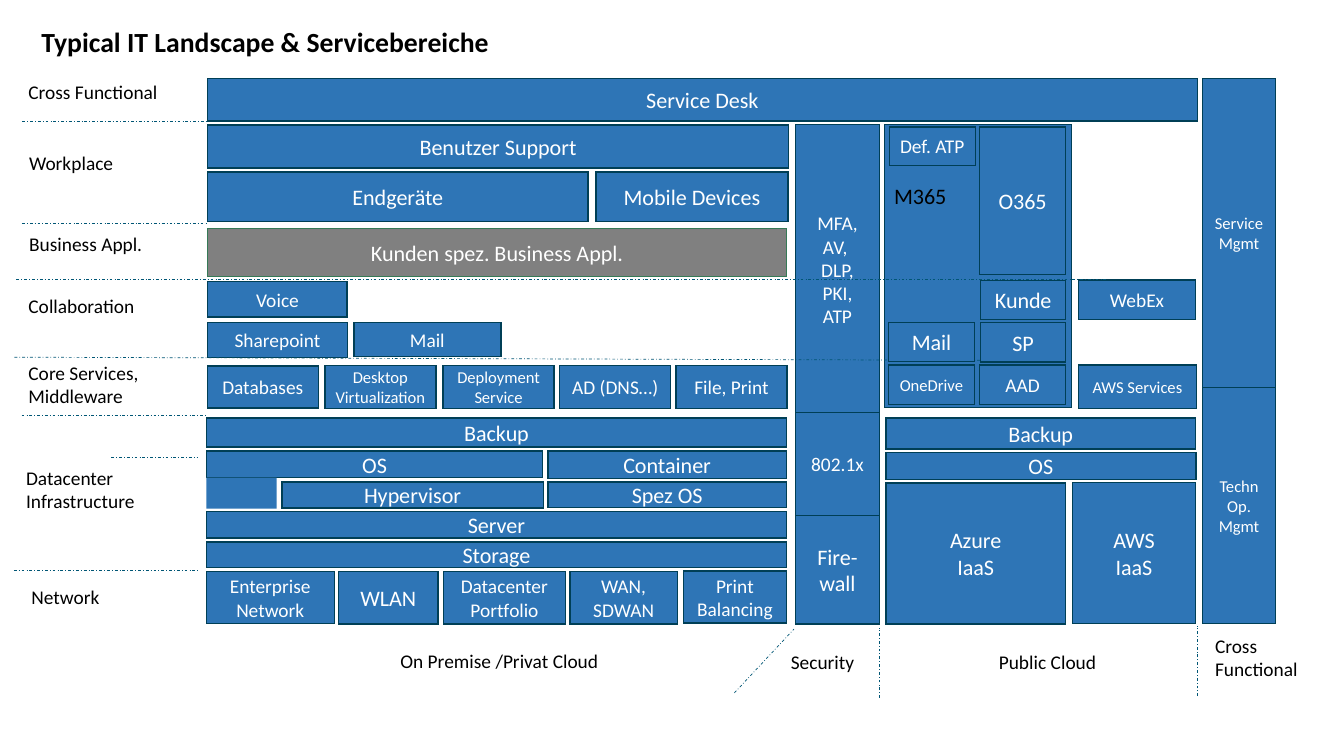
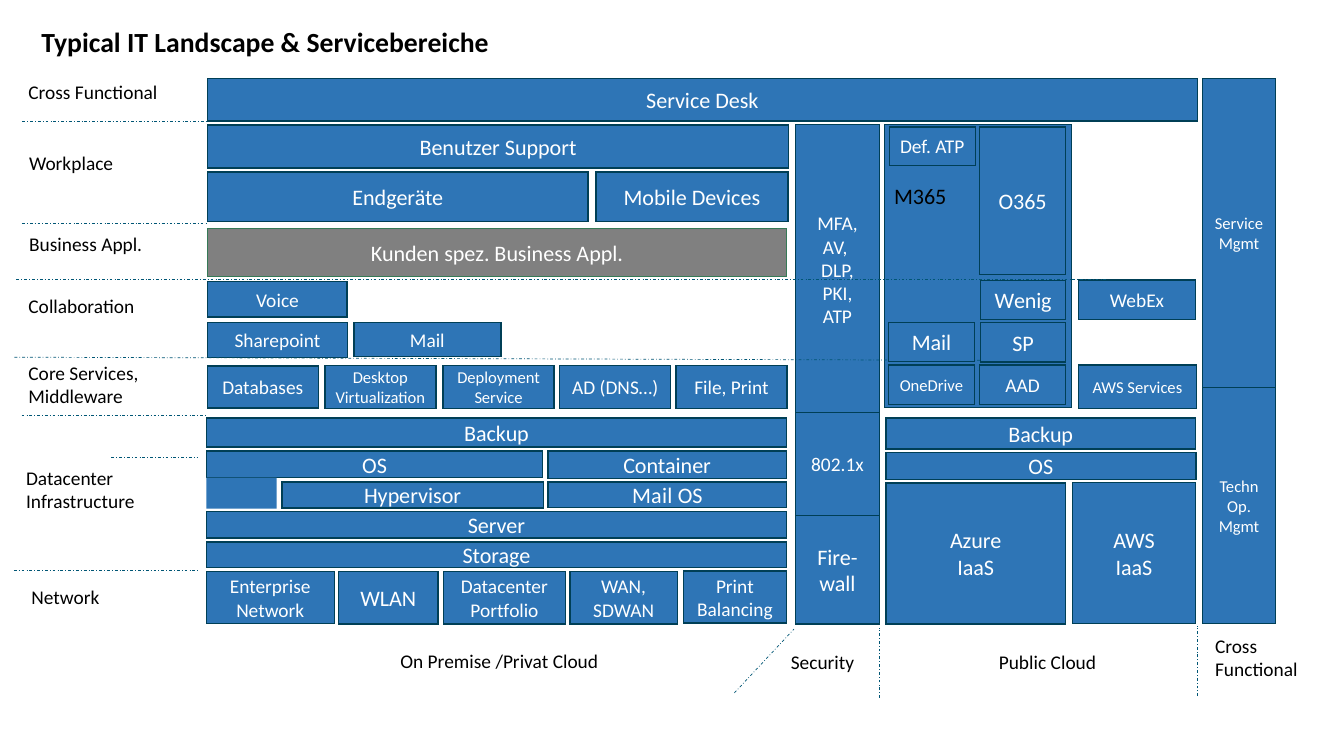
Kunde: Kunde -> Wenig (1023, 301)
Spez: Spez -> Mail (652, 497)
